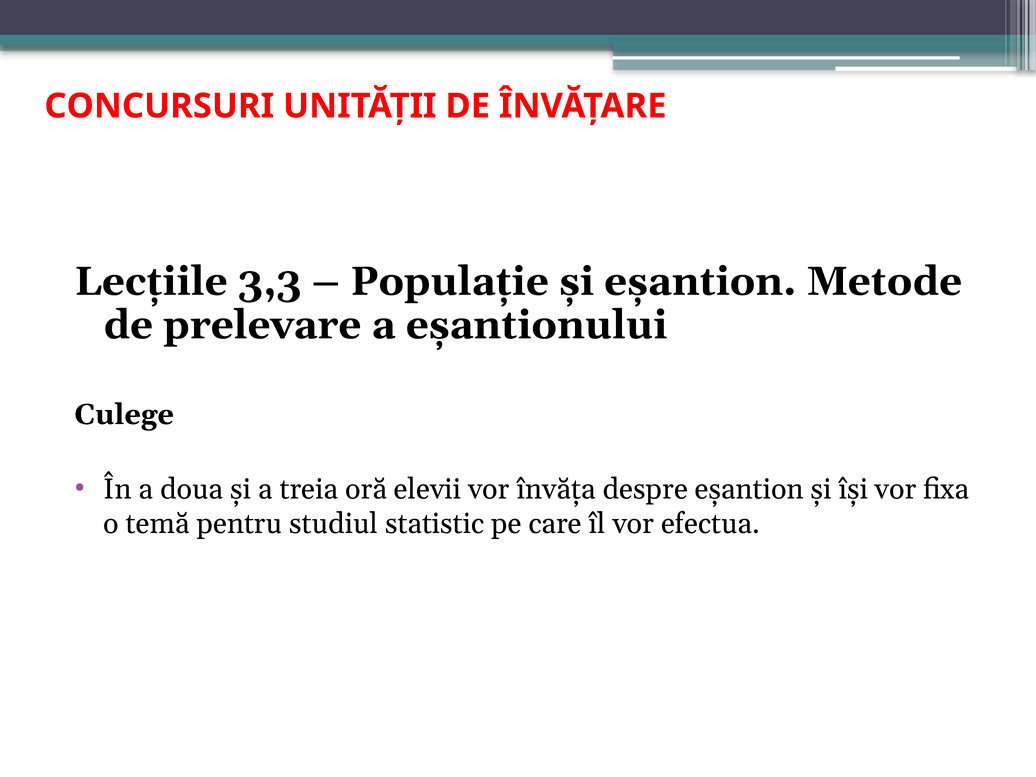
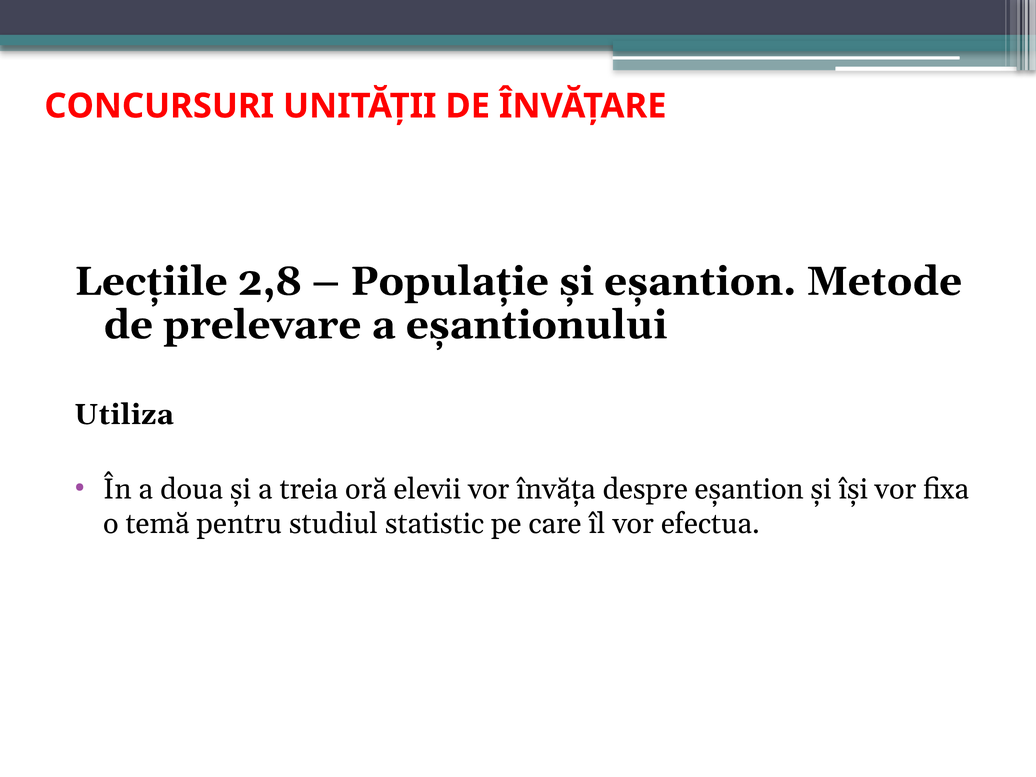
3,3: 3,3 -> 2,8 (270, 281)
Culege: Culege -> Utiliza (124, 415)
